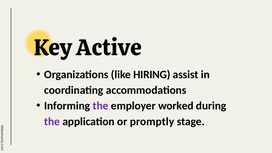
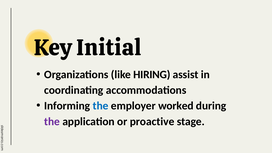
Active: Active -> Initial (109, 48)
the colour: purple -> blue (101, 106)
promptly: promptly -> proactive (152, 121)
